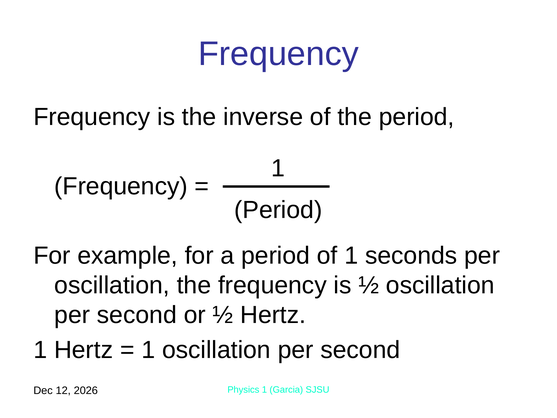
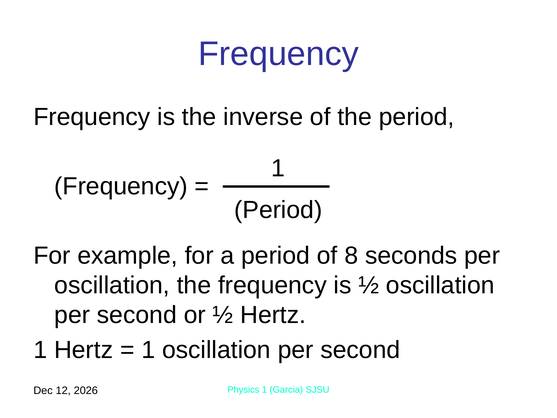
of 1: 1 -> 8 (351, 256)
